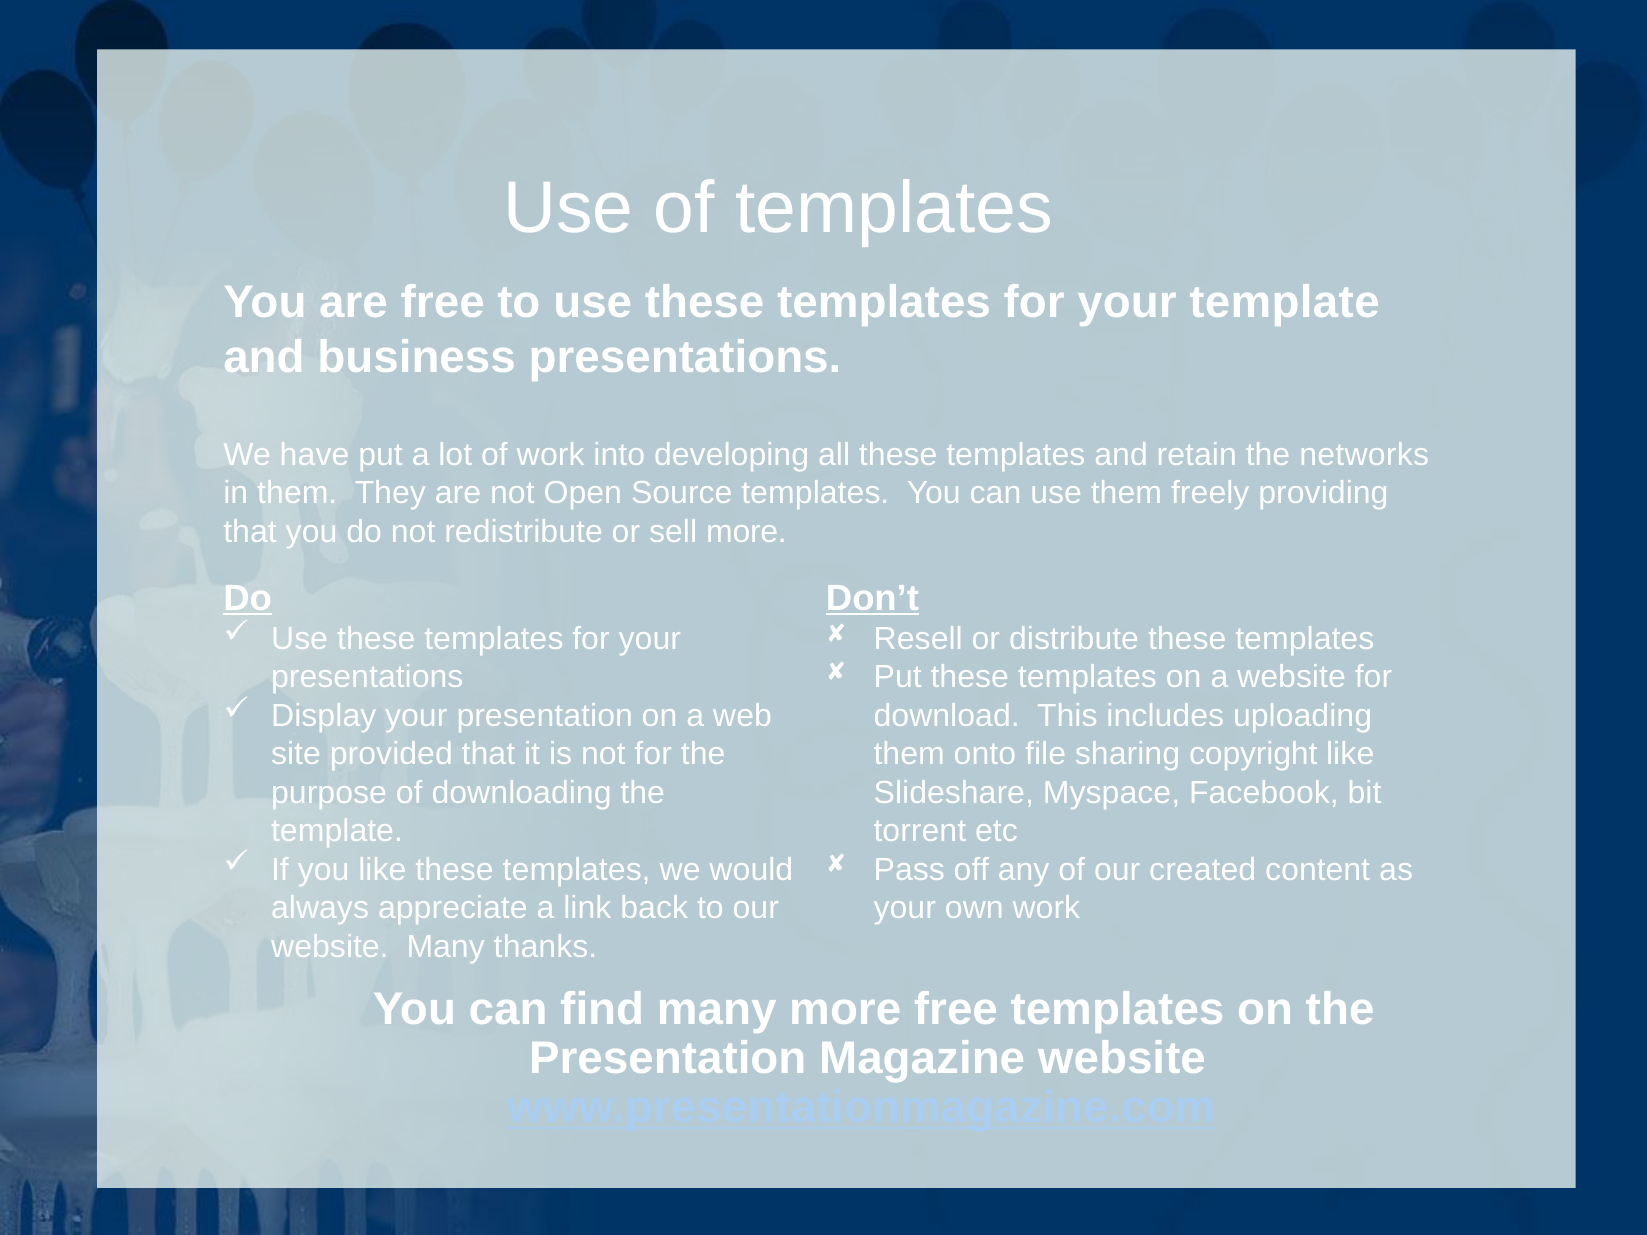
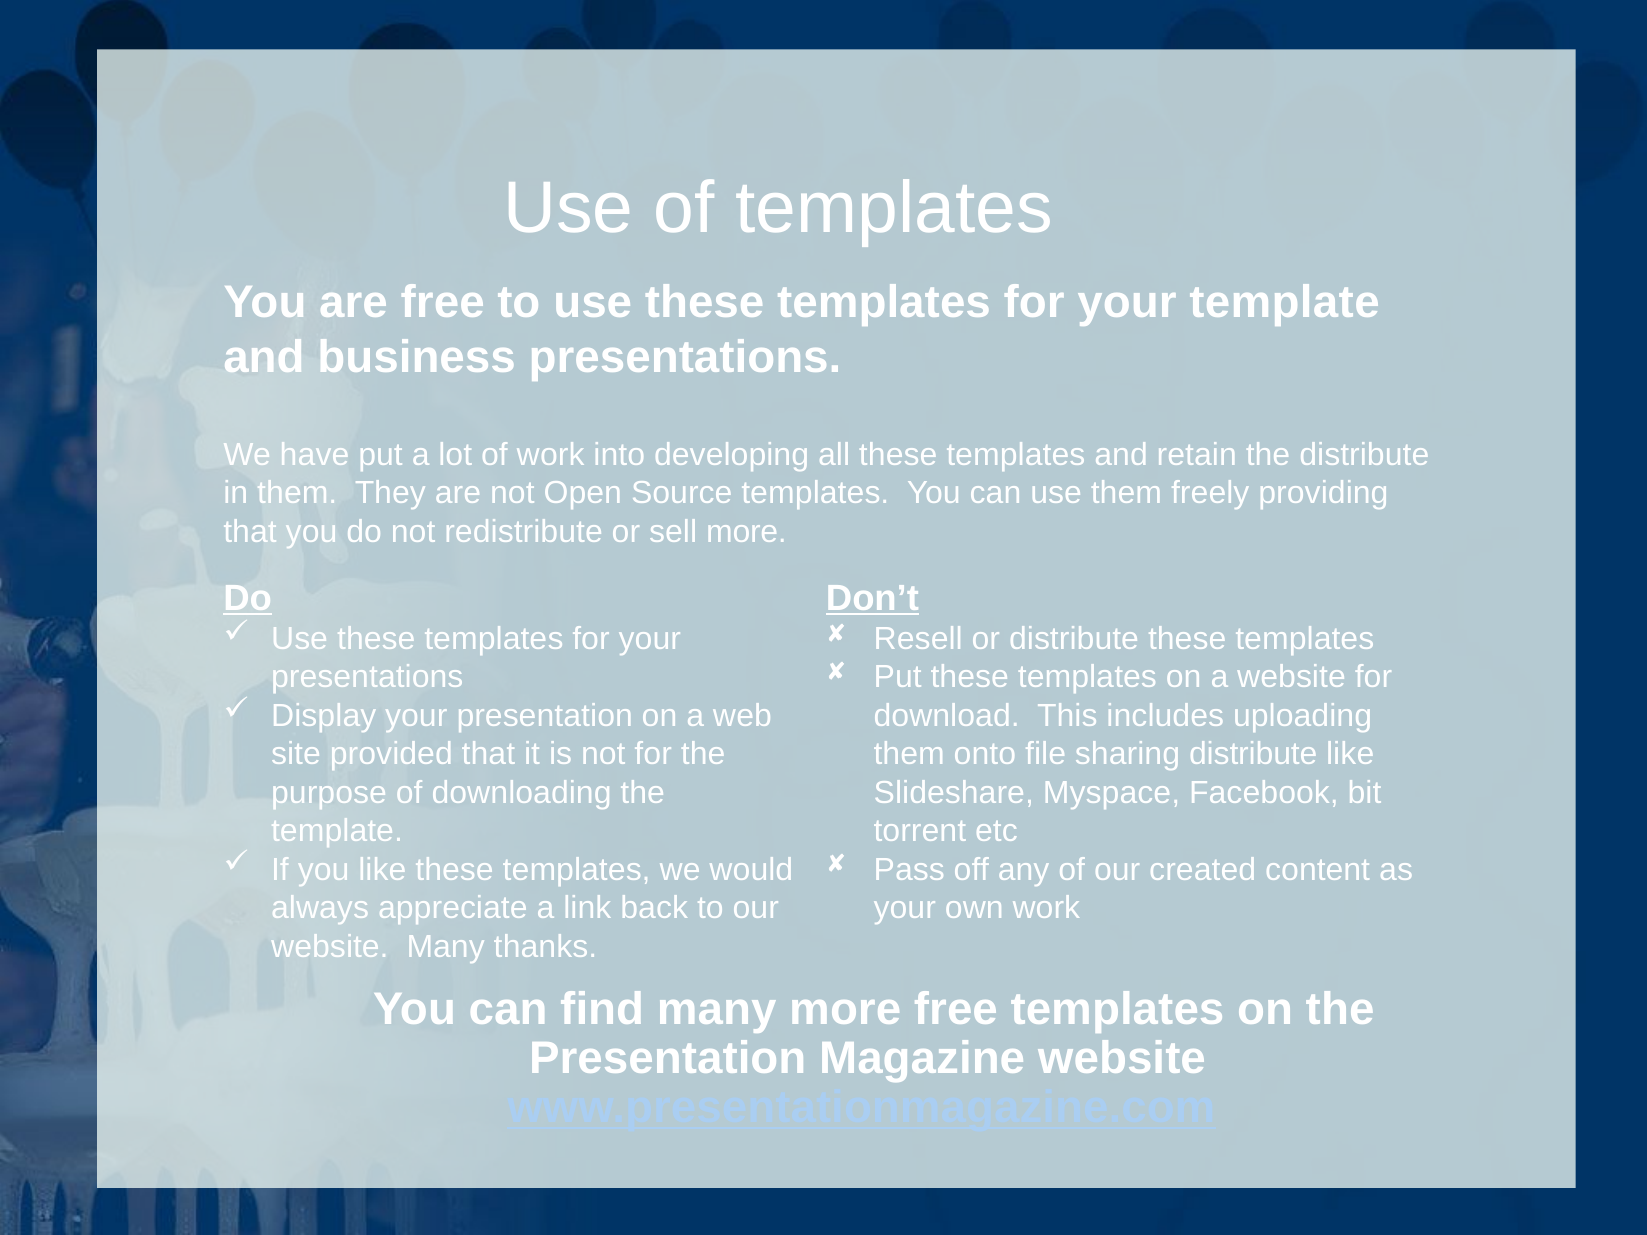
the networks: networks -> distribute (1364, 455)
sharing copyright: copyright -> distribute (1253, 754)
